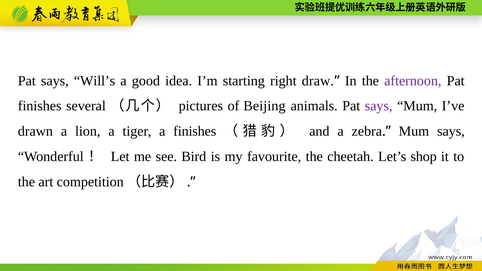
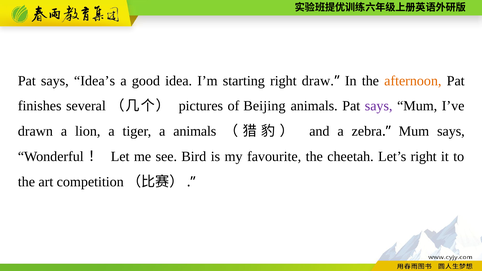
Will’s: Will’s -> Idea’s (95, 81)
afternoon colour: purple -> orange (413, 81)
a finishes: finishes -> animals (195, 131)
Let’s shop: shop -> right (424, 157)
